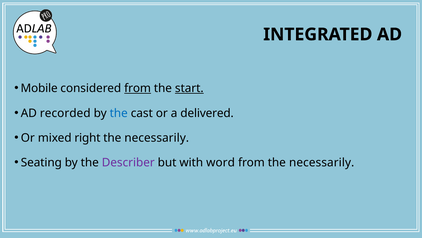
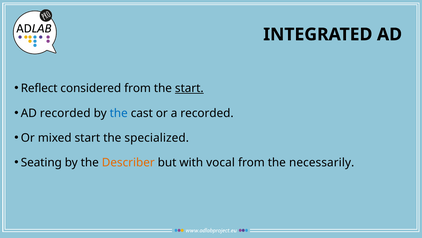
Mobile: Mobile -> Reflect (39, 88)
from underline: present -> none (138, 88)
a delivered: delivered -> recorded (207, 113)
mixed right: right -> start (87, 138)
necessarily: necessarily -> specialized (157, 138)
Describer colour: purple -> orange (128, 162)
word: word -> vocal (221, 162)
